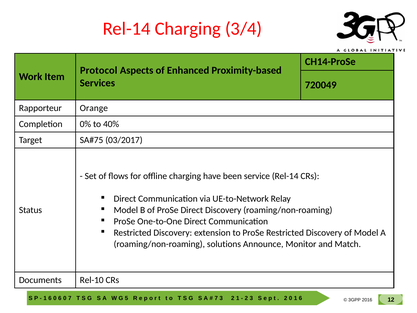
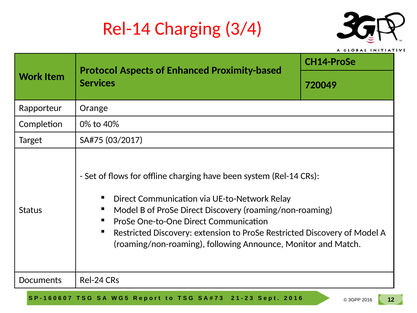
service: service -> system (257, 176)
solutions: solutions -> following (224, 244)
Rel-10: Rel-10 -> Rel-24 (92, 280)
